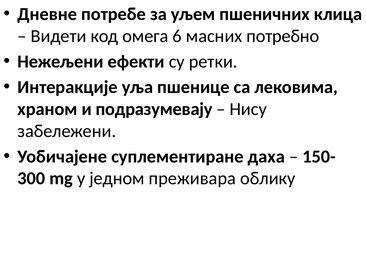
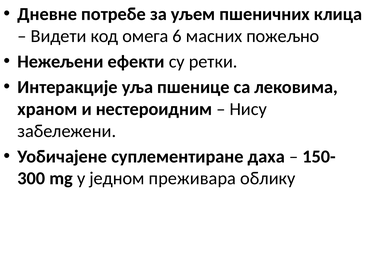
потребно: потребно -> пожељно (283, 36)
подразумевају: подразумевају -> нестероидним (154, 109)
